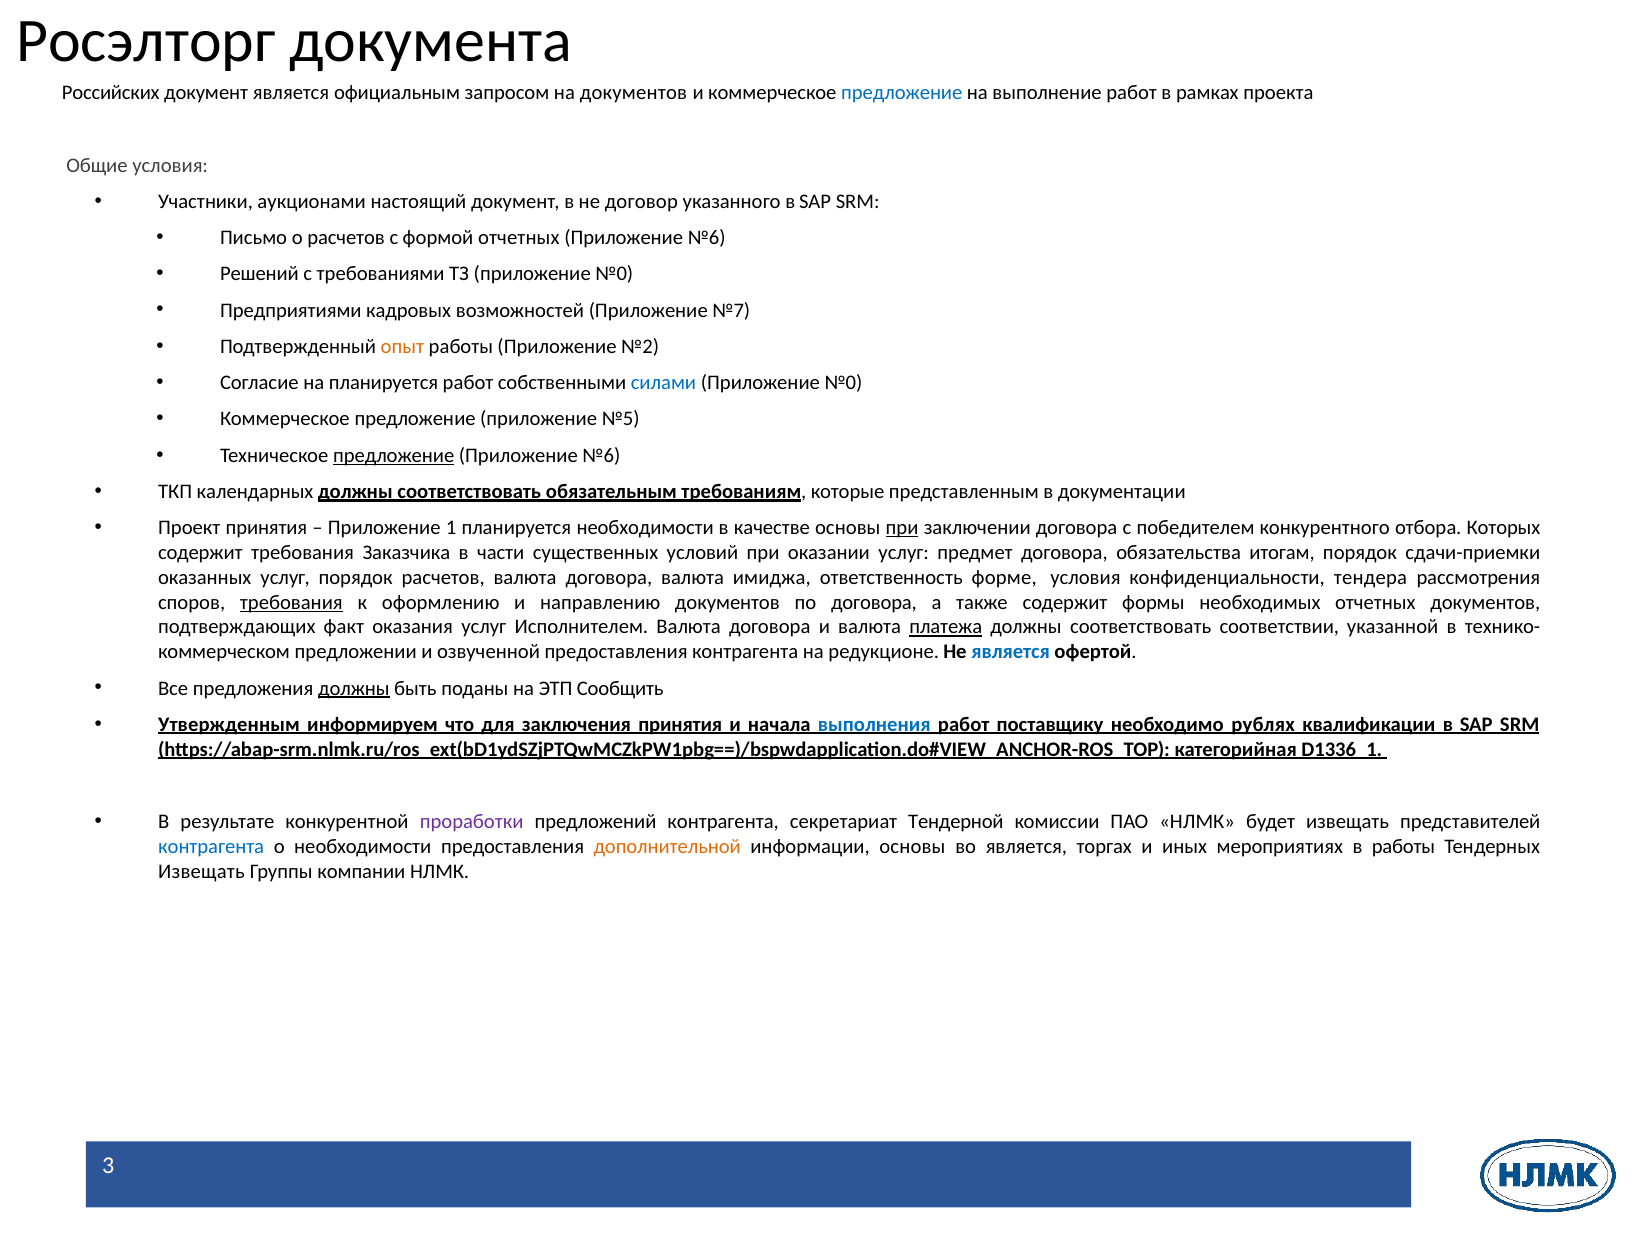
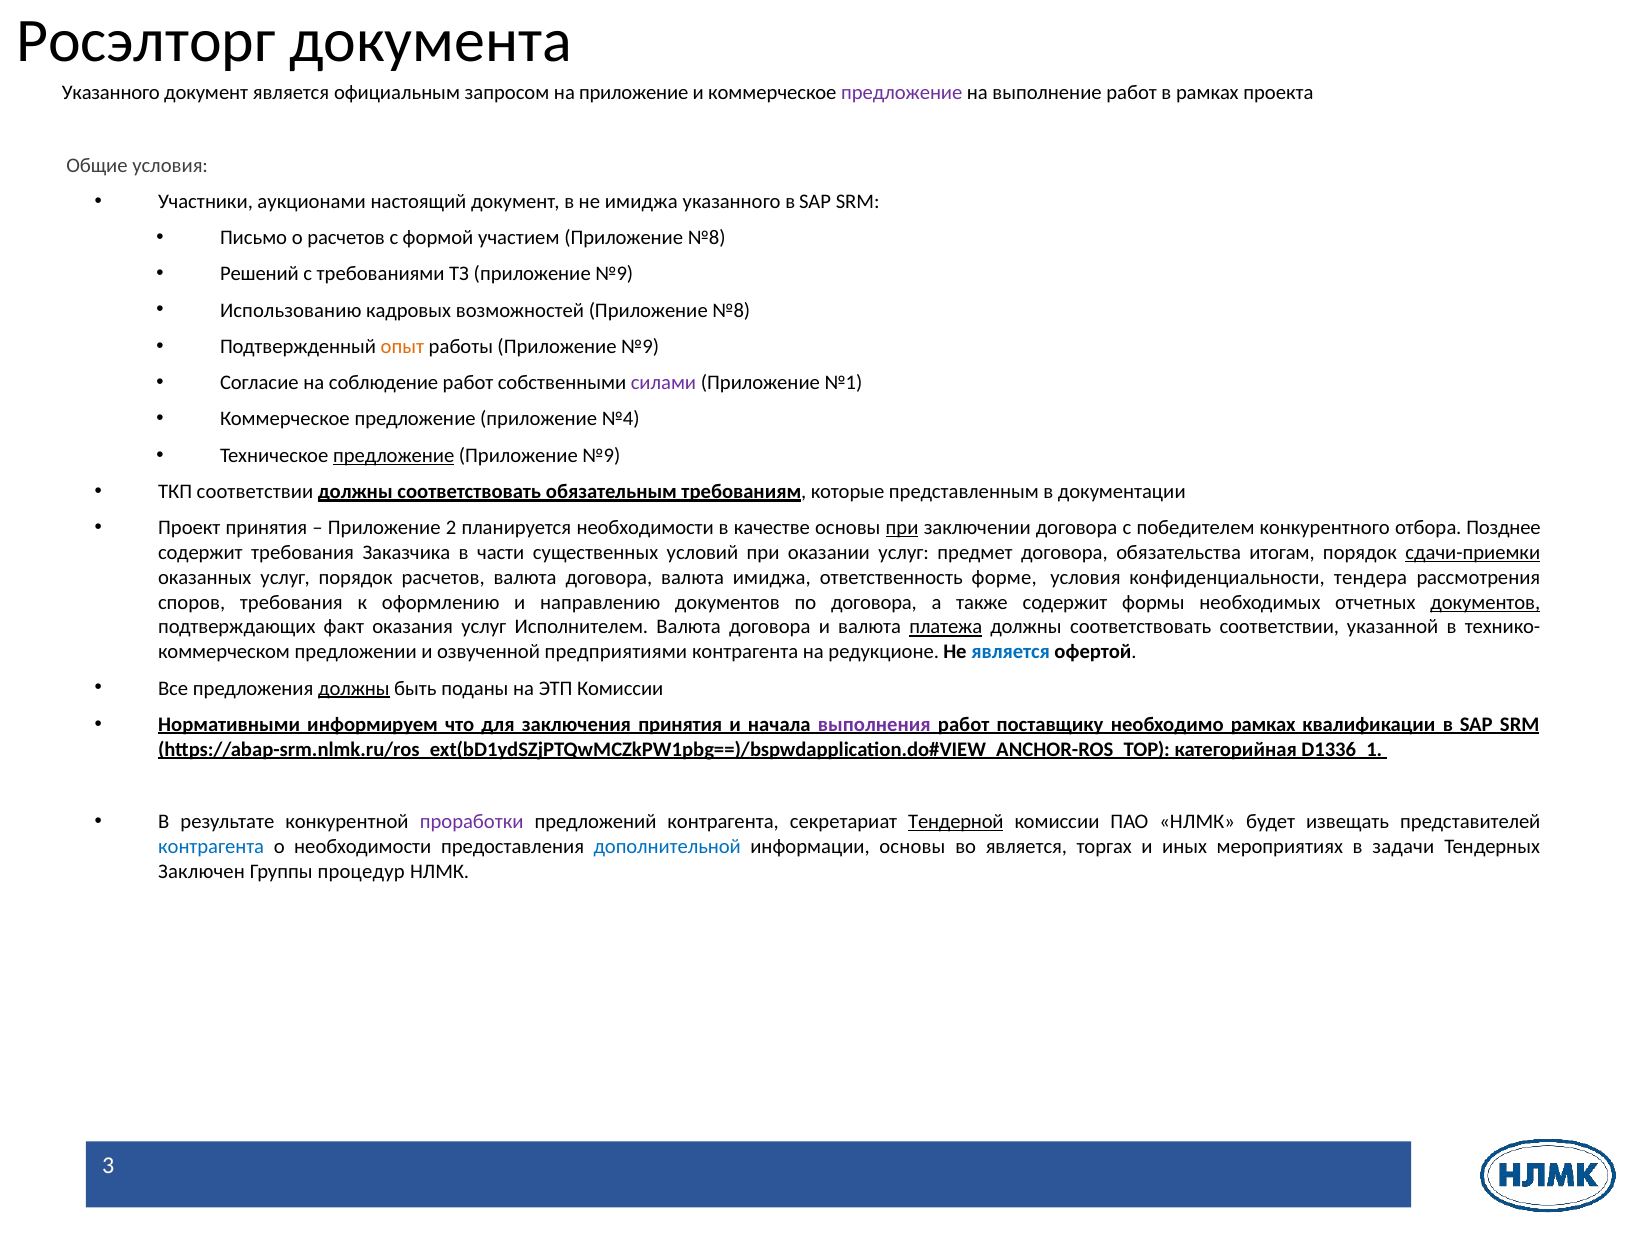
Российских: Российских -> Указанного (111, 92)
на документов: документов -> приложение (634, 92)
предложение colour: blue -> purple (902, 92)
не договор: договор -> имиджа (641, 201)
формой отчетных: отчетных -> участием (519, 238)
№6: №6 -> №8 (707, 238)
ТЗ приложение №0: №0 -> №9 (614, 274)
Предприятиями: Предприятиями -> Использованию (291, 310)
возможностей Приложение №7: №7 -> №8 (731, 310)
работы Приложение №2: №2 -> №9 (640, 346)
на планируется: планируется -> соблюдение (384, 383)
силами colour: blue -> purple (663, 383)
№0: №0 -> №1 (843, 383)
№5: №5 -> №4 (621, 419)
№6: №6 -> №9 (601, 455)
ТКП календарных: календарных -> соответствии (255, 491)
1: 1 -> 2 (451, 528)
Которых: Которых -> Позднее (1503, 528)
сдачи-приемки underline: none -> present (1473, 552)
требования underline: present -> none (291, 602)
документов underline: none -> present (1485, 602)
озвученной предоставления: предоставления -> предприятиями (616, 652)
ЭТП Сообщить: Сообщить -> Комиссии (620, 688)
Утвержденным: Утвержденным -> Нормативными (229, 724)
выполнения colour: blue -> purple (874, 724)
необходимо рублях: рублях -> рамках (1263, 724)
Тендерной underline: none -> present (956, 821)
дополнительной colour: orange -> blue (667, 846)
в работы: работы -> задачи (1403, 846)
Извещать: Извещать -> Заключен (202, 871)
компании: компании -> процедур (361, 871)
